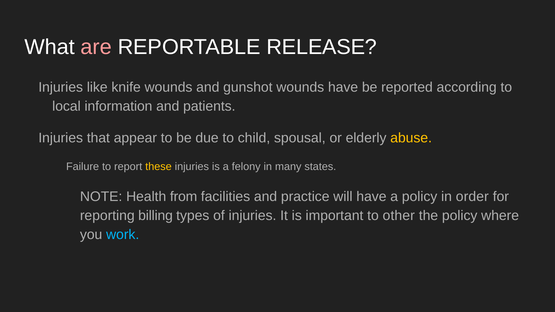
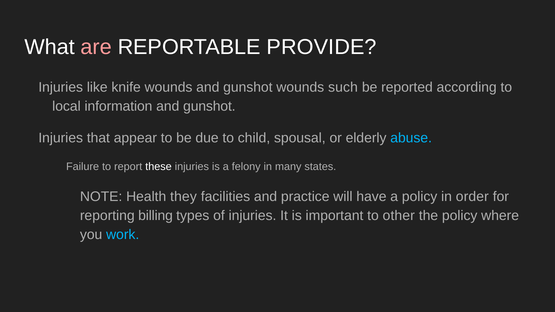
RELEASE: RELEASE -> PROVIDE (322, 47)
wounds have: have -> such (343, 87)
patients: patients -> gunshot (209, 106)
abuse colour: yellow -> light blue (411, 138)
these colour: yellow -> white (159, 167)
from: from -> they (183, 197)
